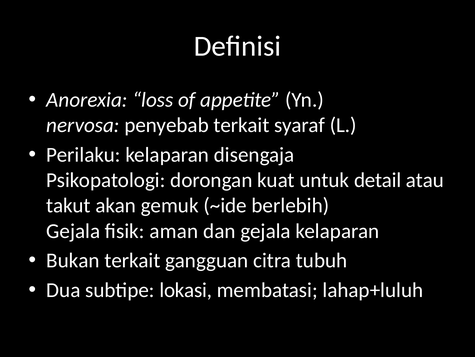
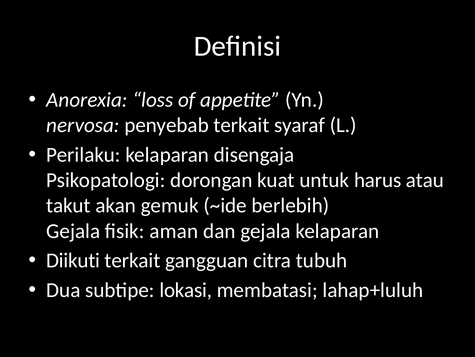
detail: detail -> harus (378, 180)
Bukan: Bukan -> Diikuti (73, 260)
